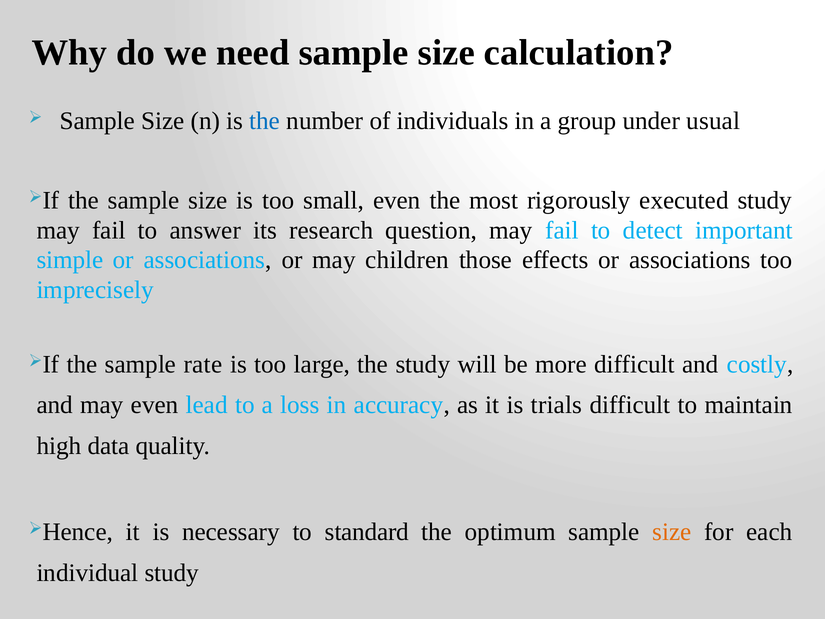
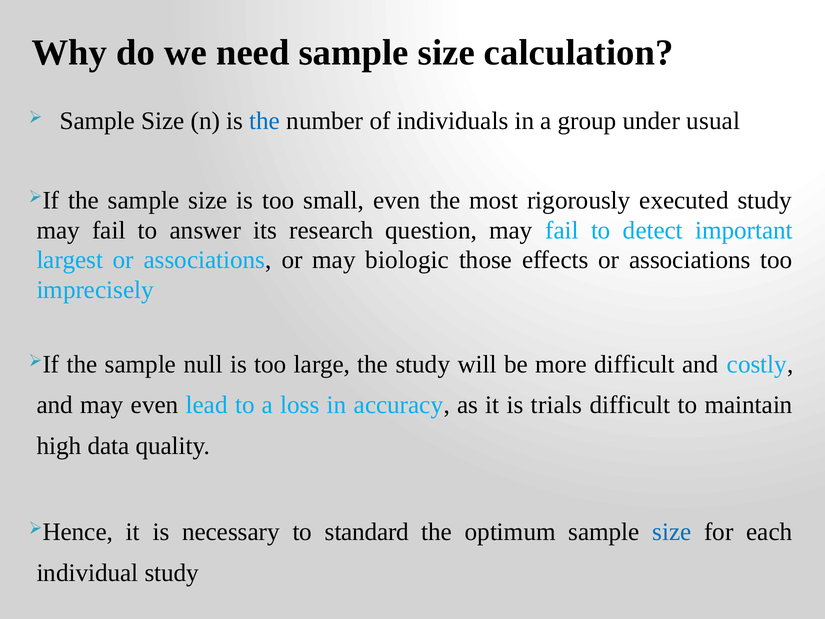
simple: simple -> largest (70, 260)
children: children -> biologic (407, 260)
rate: rate -> null (203, 364)
size colour: orange -> blue (672, 532)
